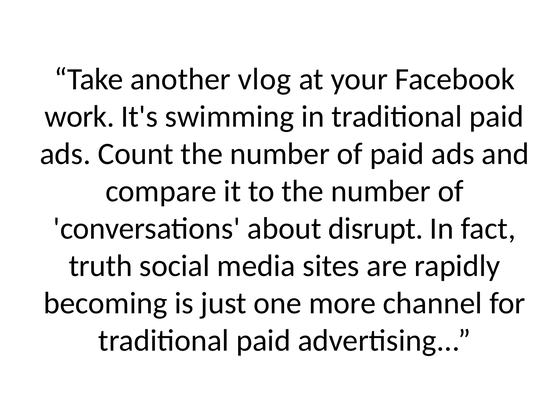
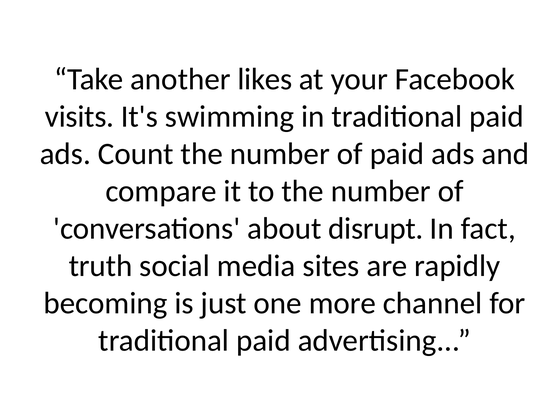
vlog: vlog -> likes (265, 79)
work: work -> visits (80, 117)
